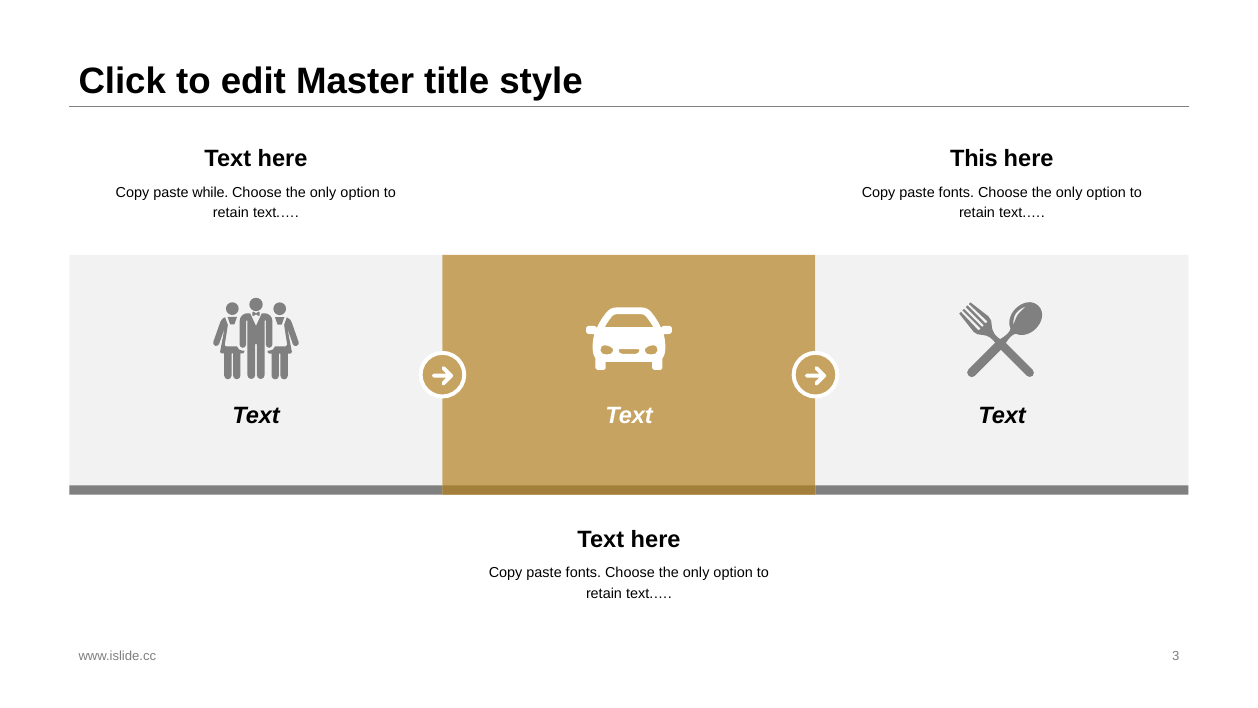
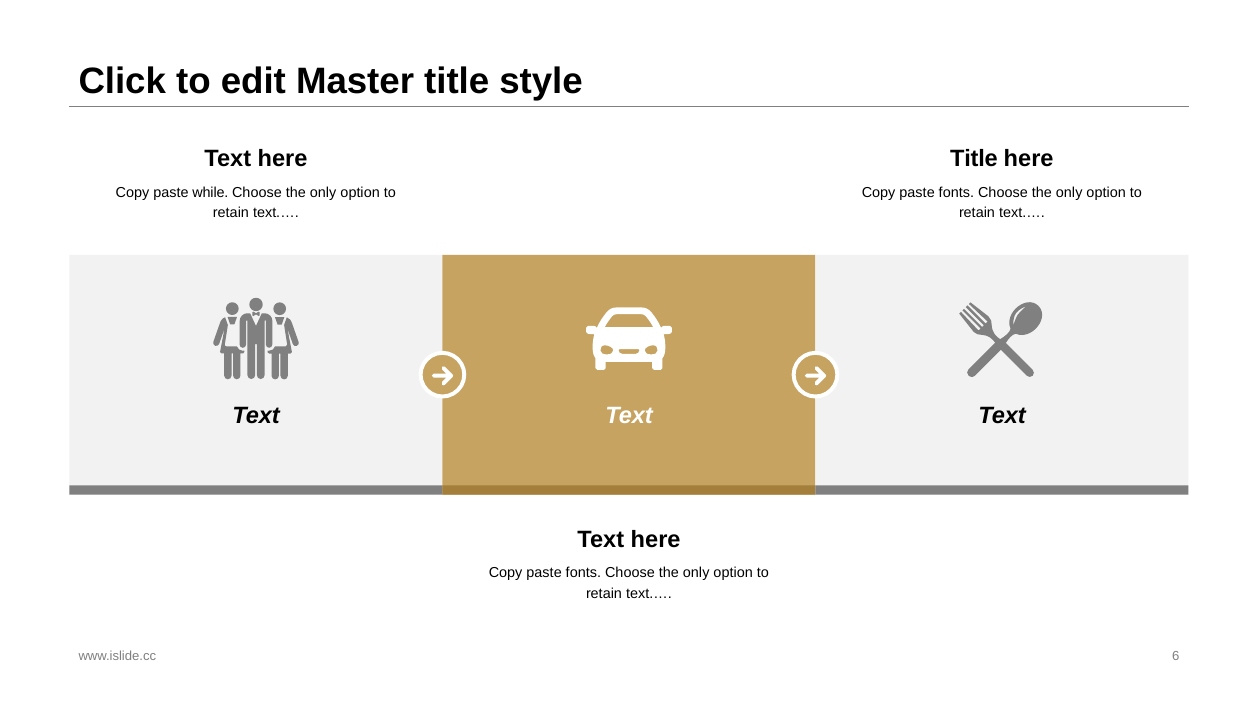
This: This -> Title (974, 159)
3: 3 -> 6 (1176, 655)
